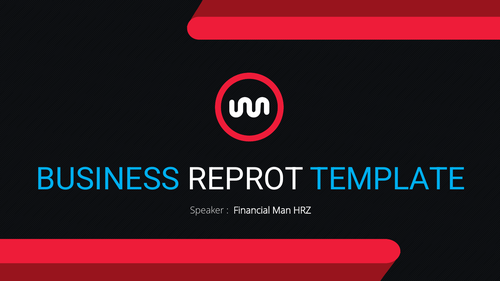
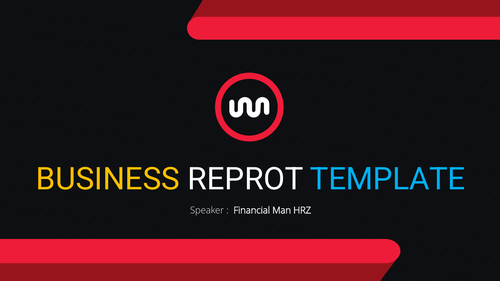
BUSINESS colour: light blue -> yellow (108, 179)
